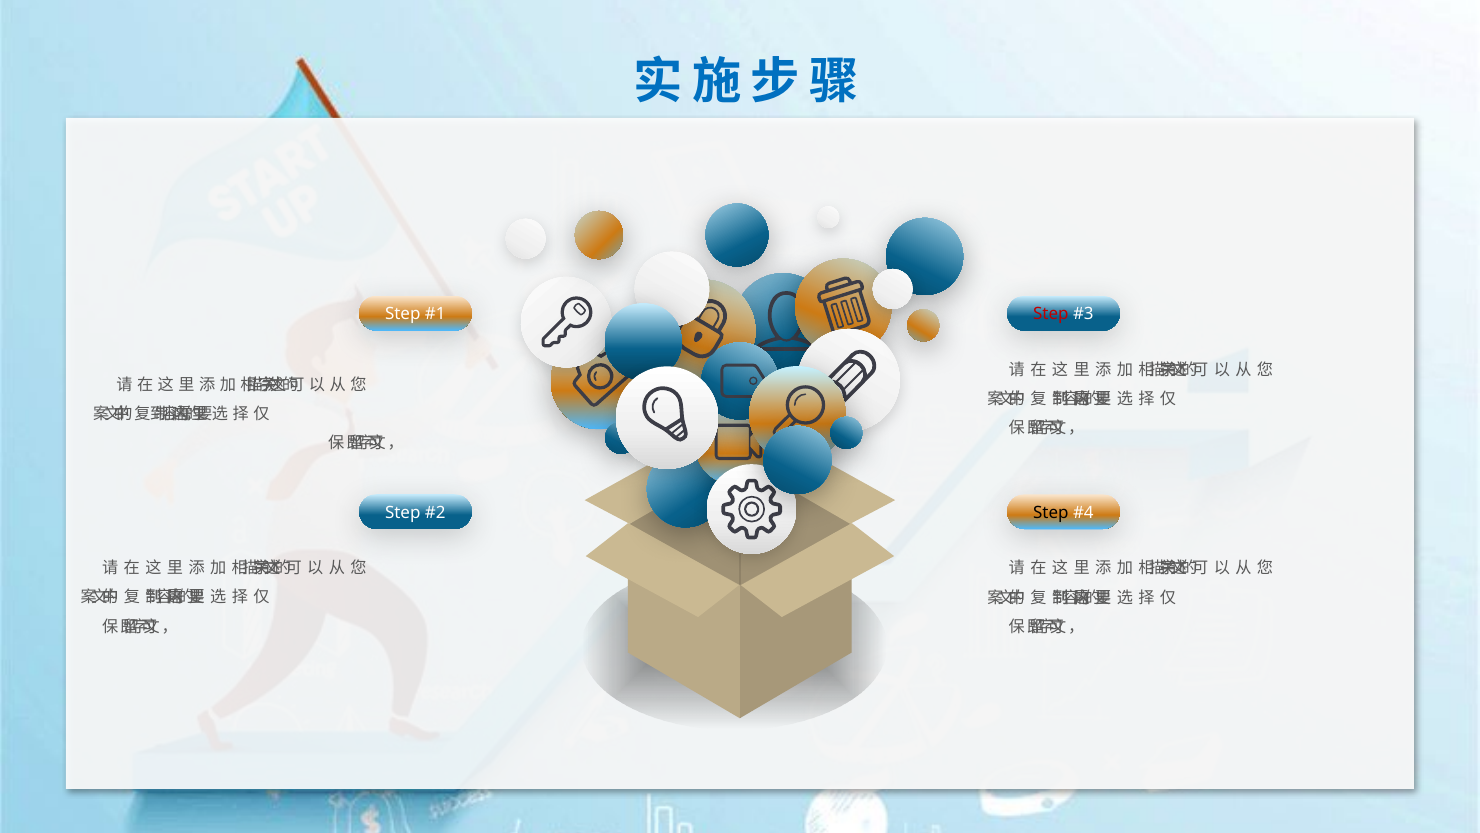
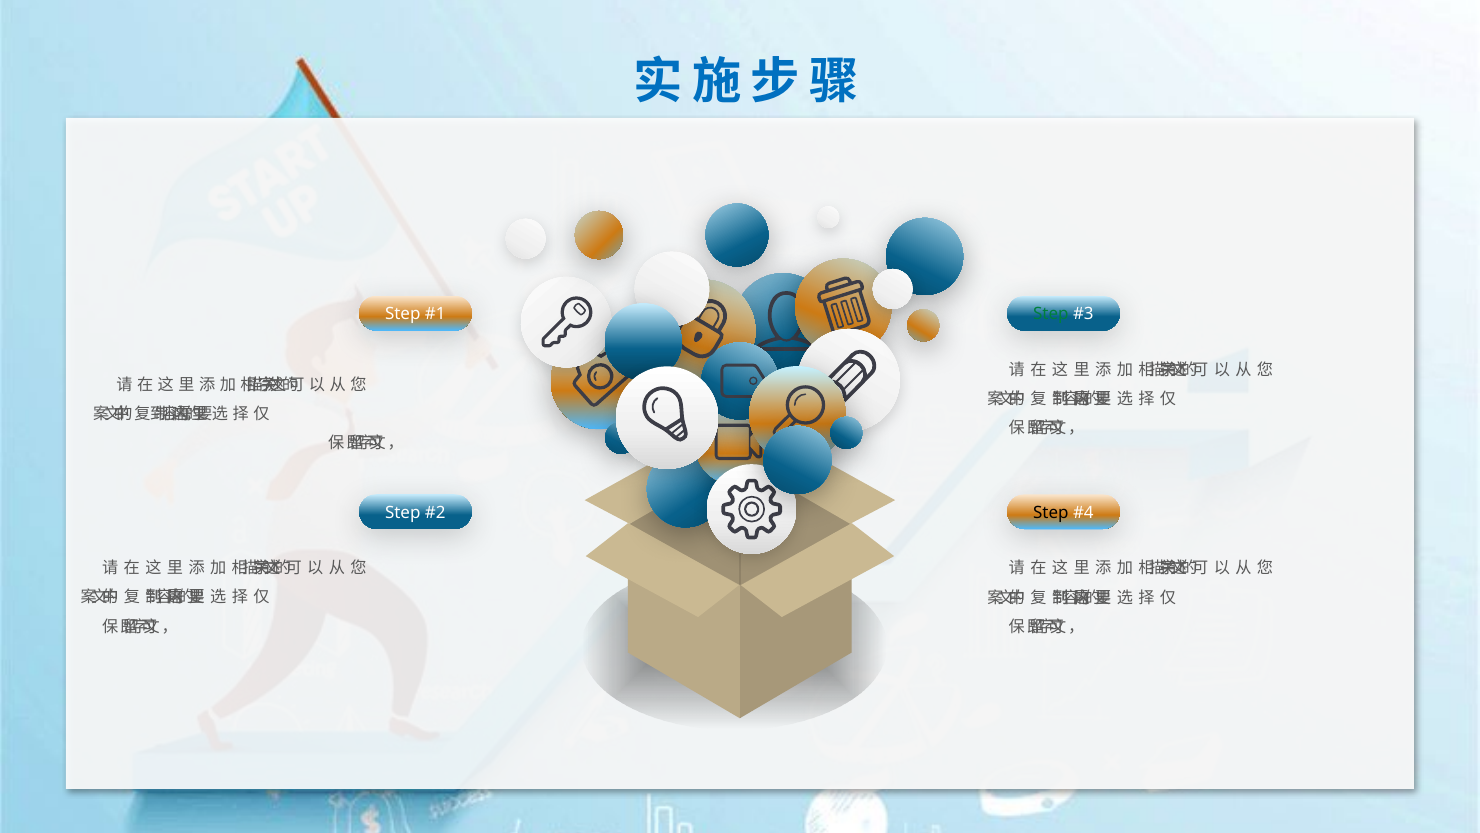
Step colour: red -> green (1051, 314)
